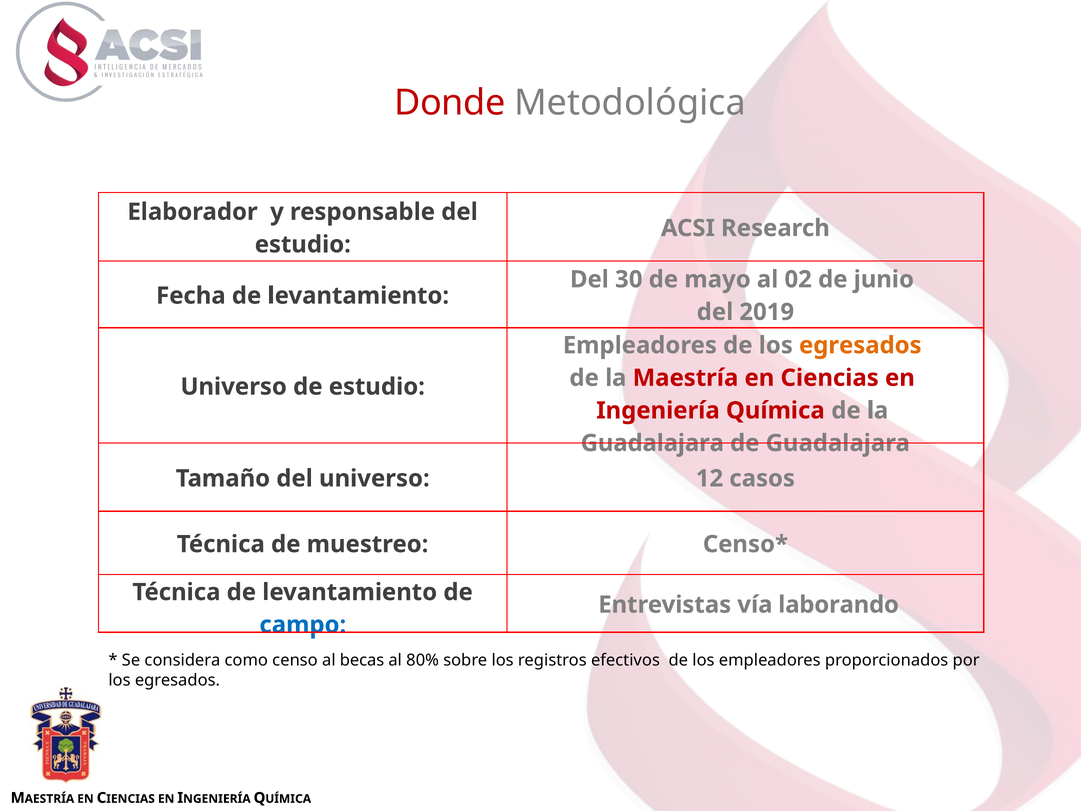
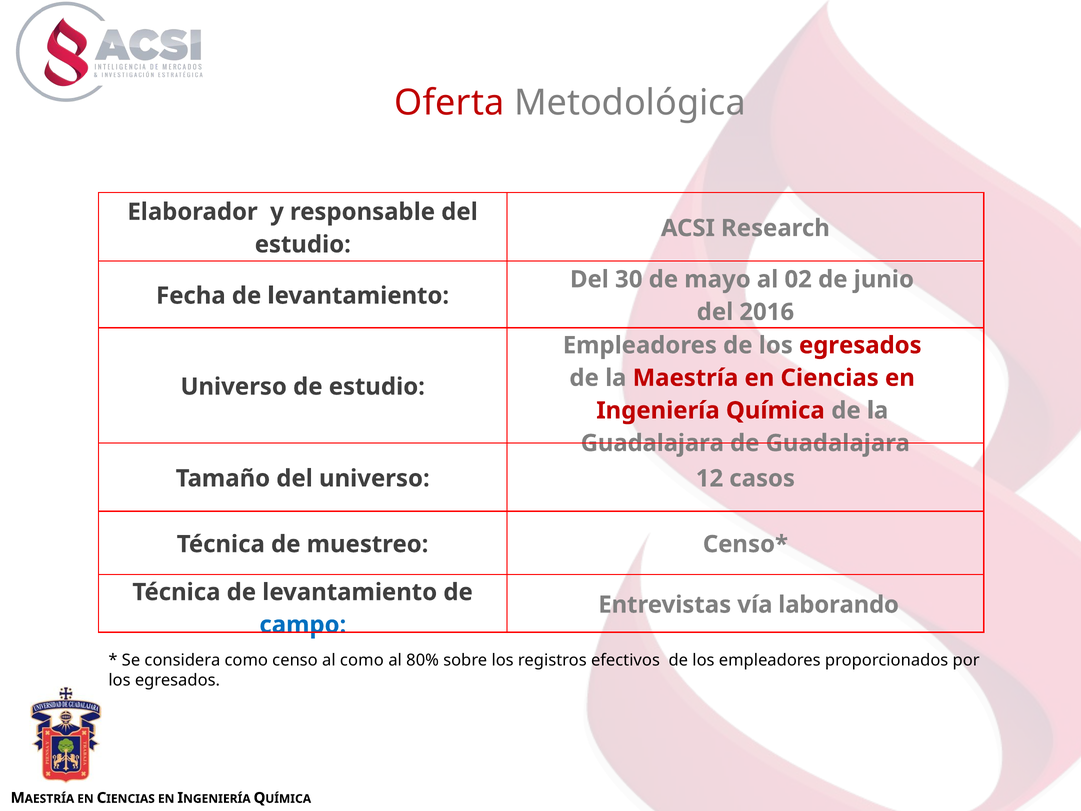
Donde: Donde -> Oferta (449, 103)
2019: 2019 -> 2016 (767, 312)
egresados colour: orange -> red (860, 345)
al becas: becas -> como (362, 660)
